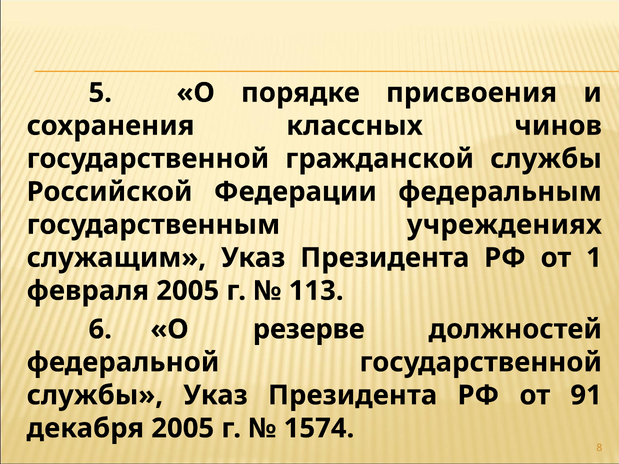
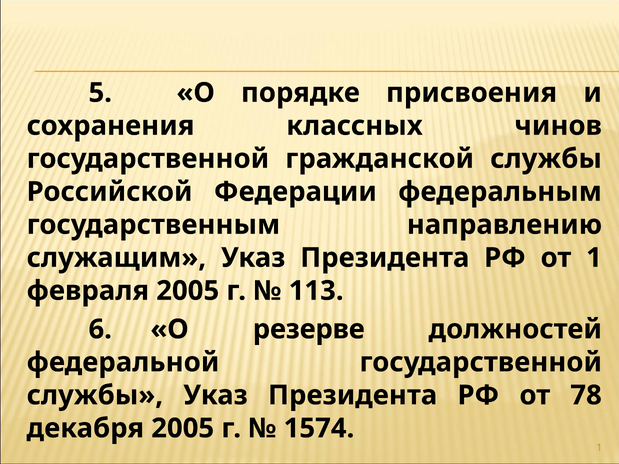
учреждениях: учреждениях -> направлению (504, 225)
91: 91 -> 78 (586, 395)
1574 8: 8 -> 1 (599, 448)
